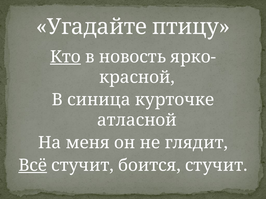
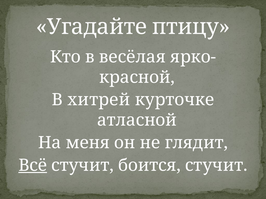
Кто underline: present -> none (65, 57)
новость: новость -> весёлая (132, 57)
синица: синица -> хитрей (99, 100)
